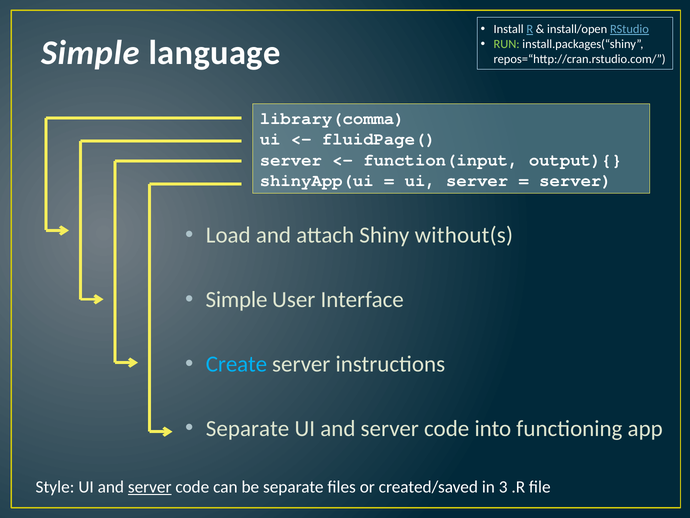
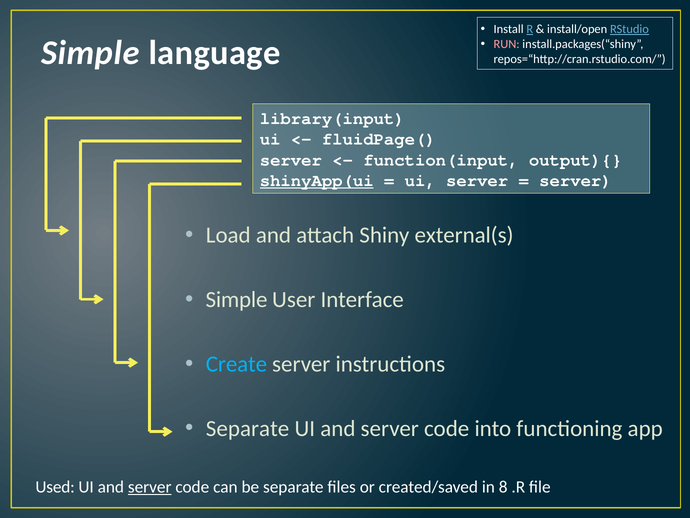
RUN colour: light green -> pink (507, 44)
library(comma: library(comma -> library(input (332, 118)
shinyApp(ui underline: none -> present (317, 181)
without(s: without(s -> external(s (464, 235)
Style: Style -> Used (55, 486)
3: 3 -> 8 (503, 486)
